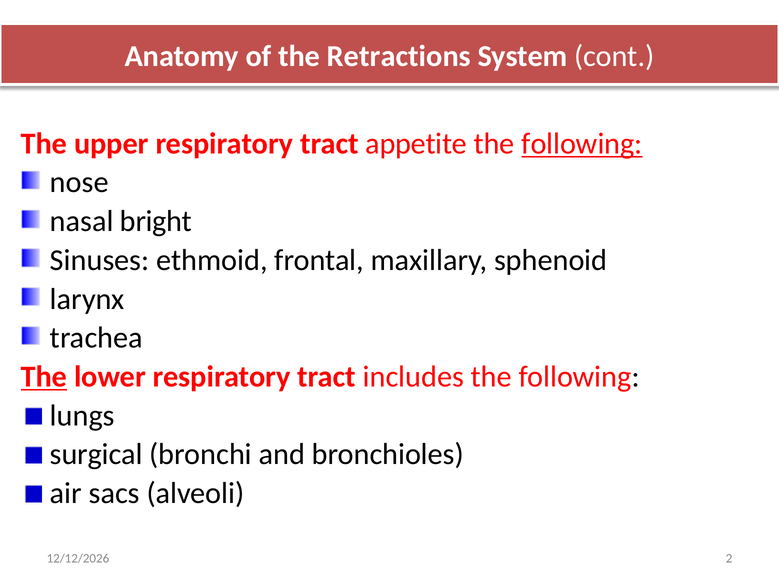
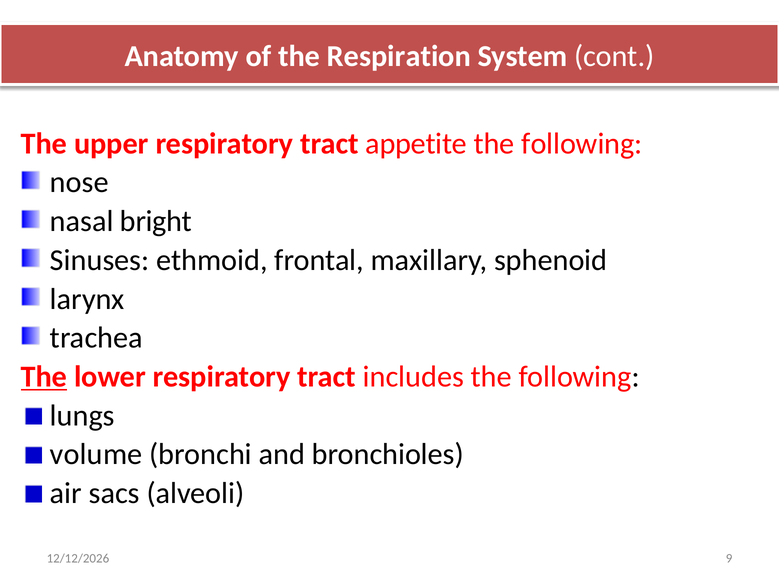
Retractions: Retractions -> Respiration (399, 56)
following underline: present -> none (582, 143)
surgical: surgical -> volume (96, 454)
2: 2 -> 9 (729, 558)
